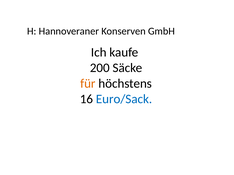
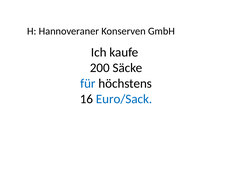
für colour: orange -> blue (88, 84)
